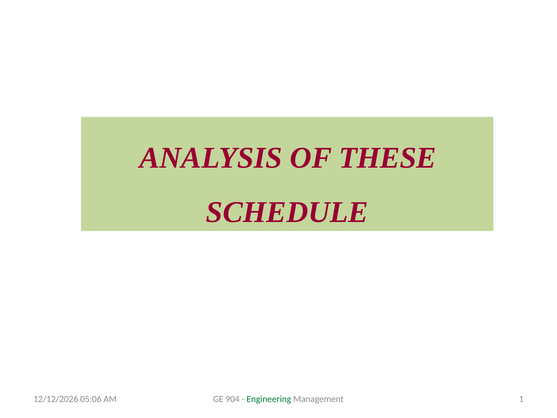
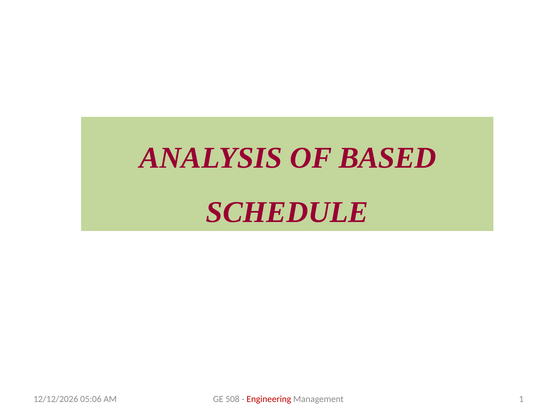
THESE: THESE -> BASED (388, 158)
904: 904 -> 508 (232, 399)
Engineering colour: green -> red (269, 399)
